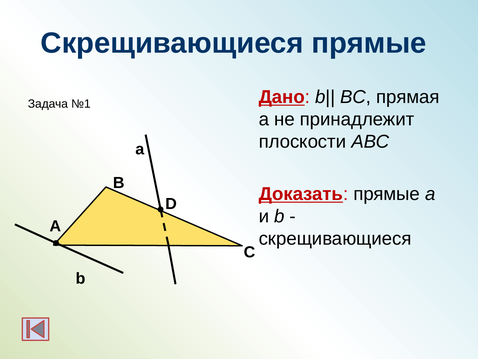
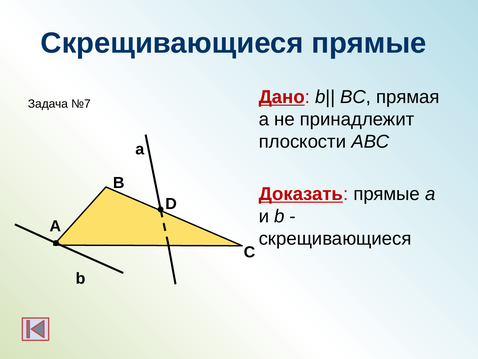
№1: №1 -> №7 (81, 104)
